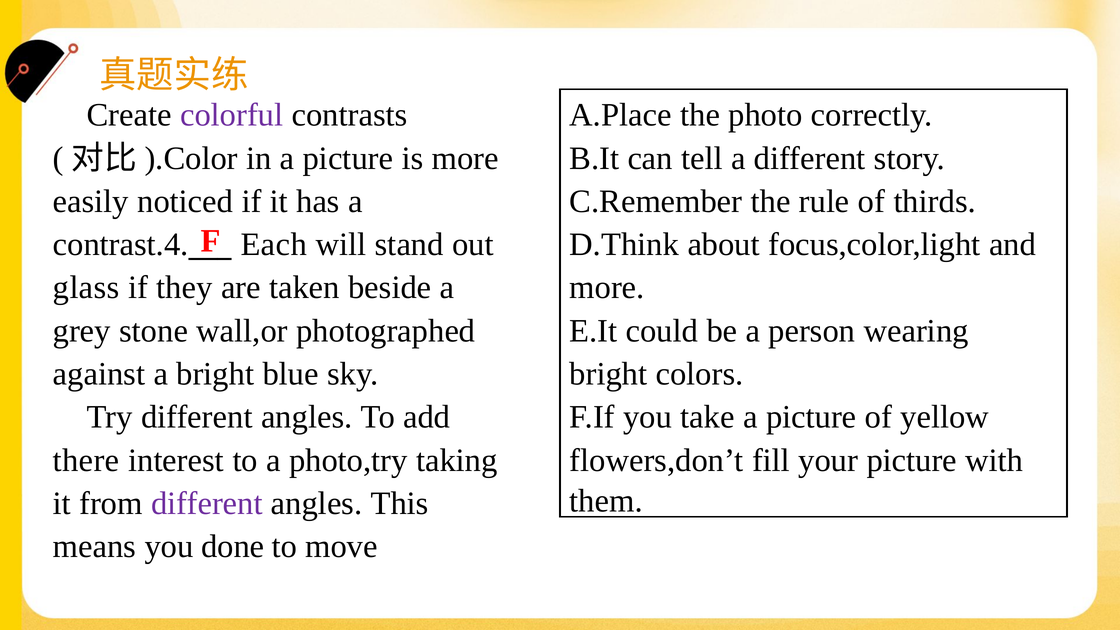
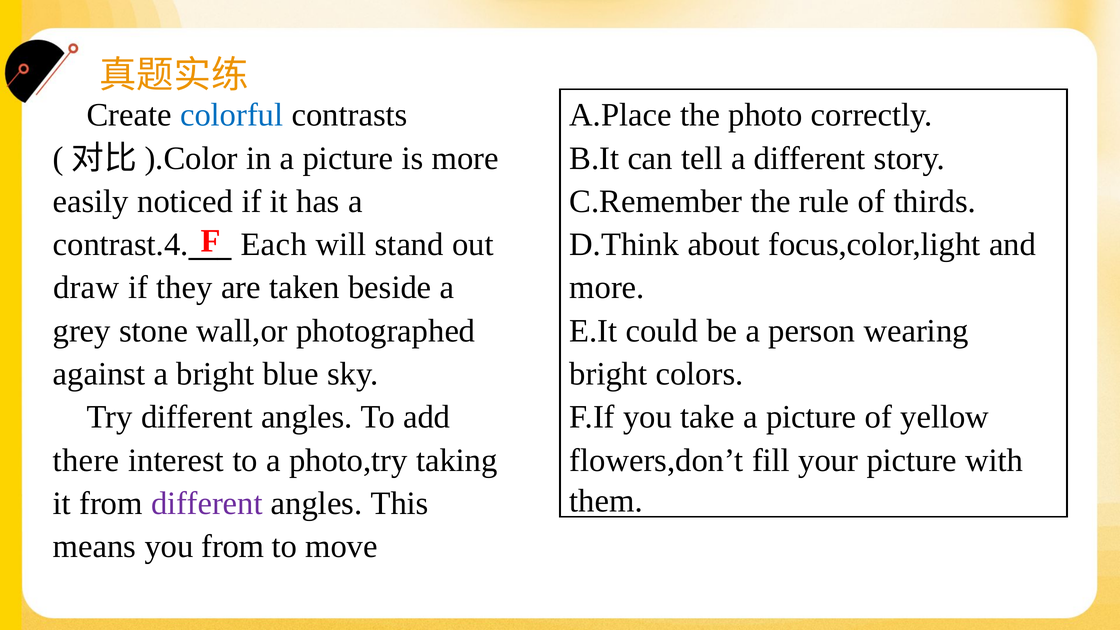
colorful colour: purple -> blue (232, 115)
glass: glass -> draw (86, 288)
you done: done -> from (233, 547)
